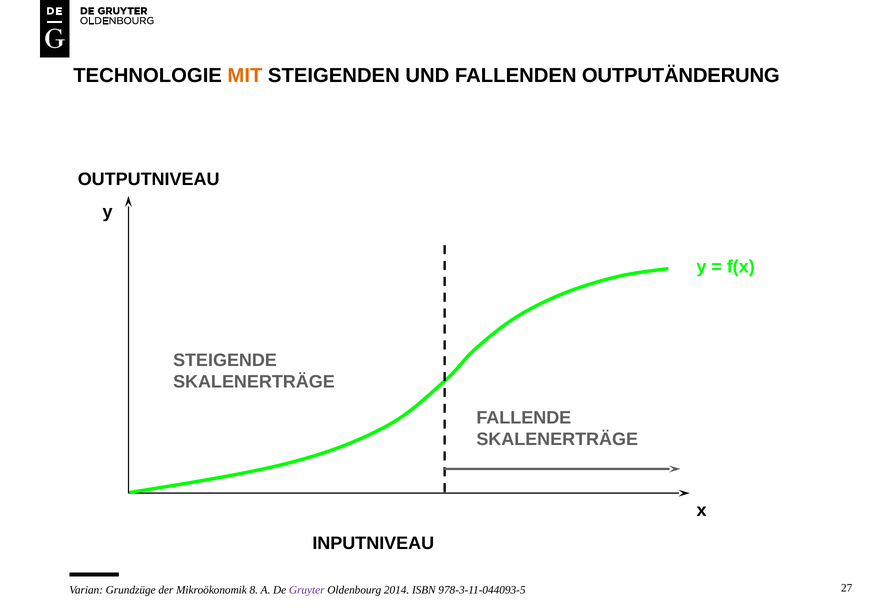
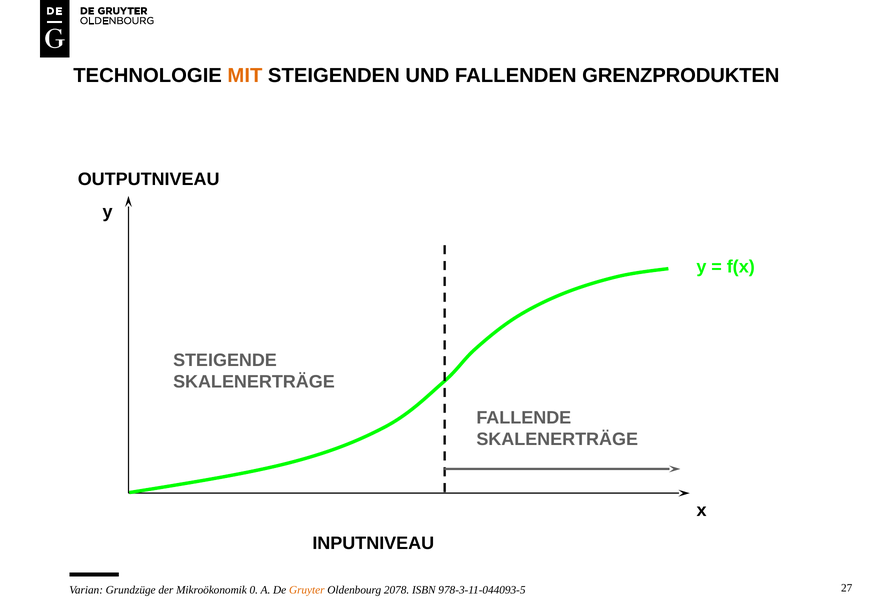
OUTPUTÄNDERUNG: OUTPUTÄNDERUNG -> GRENZPRODUKTEN (681, 76)
8: 8 -> 0 (254, 590)
Gruyter colour: purple -> orange (307, 590)
2014: 2014 -> 2078 (397, 590)
